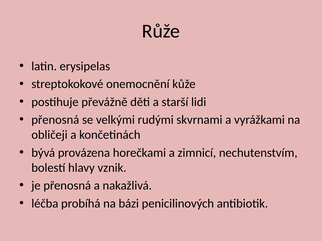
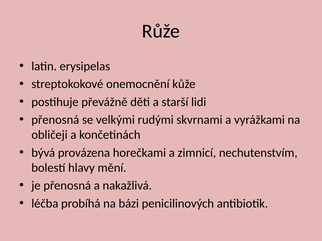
vznik: vznik -> mění (112, 168)
